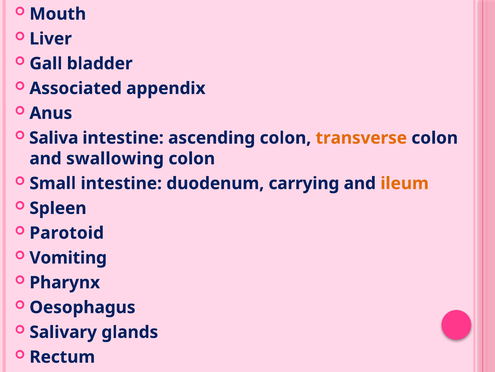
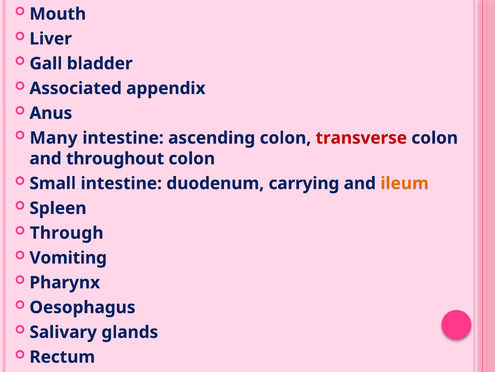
Saliva: Saliva -> Many (54, 138)
transverse colour: orange -> red (361, 138)
swallowing: swallowing -> throughout (115, 158)
Parotoid: Parotoid -> Through (67, 233)
